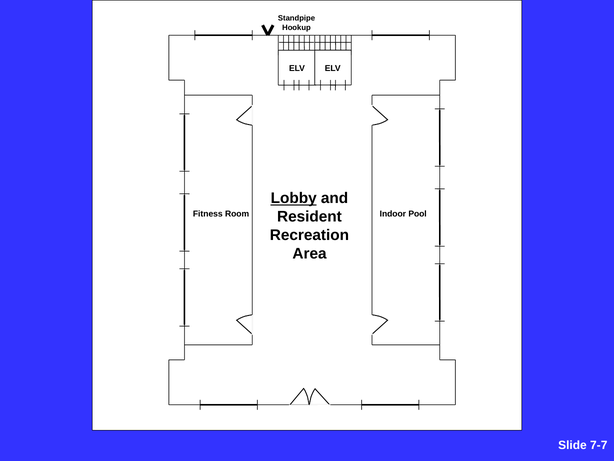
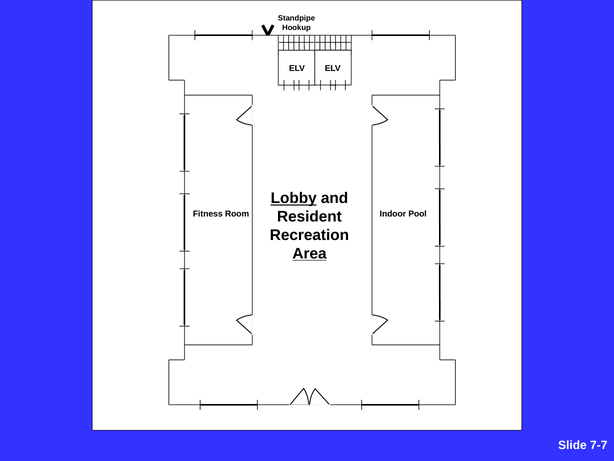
Area underline: none -> present (310, 253)
